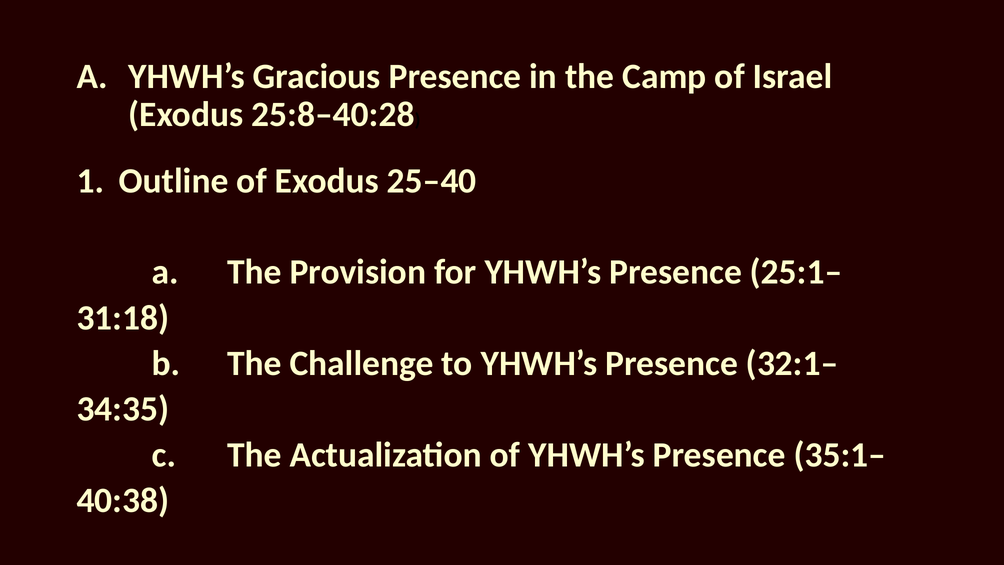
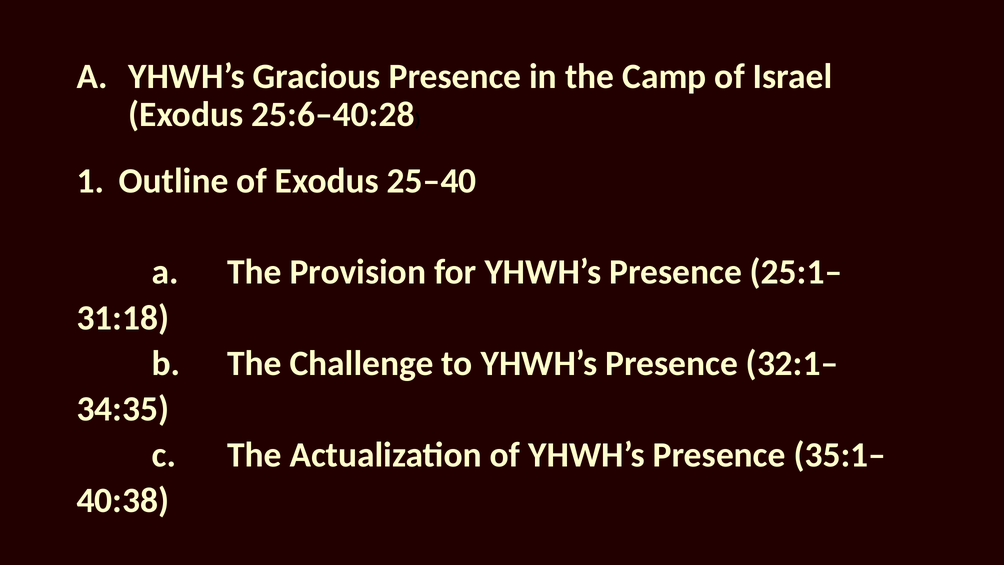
25:8–40:28: 25:8–40:28 -> 25:6–40:28 (333, 115)
